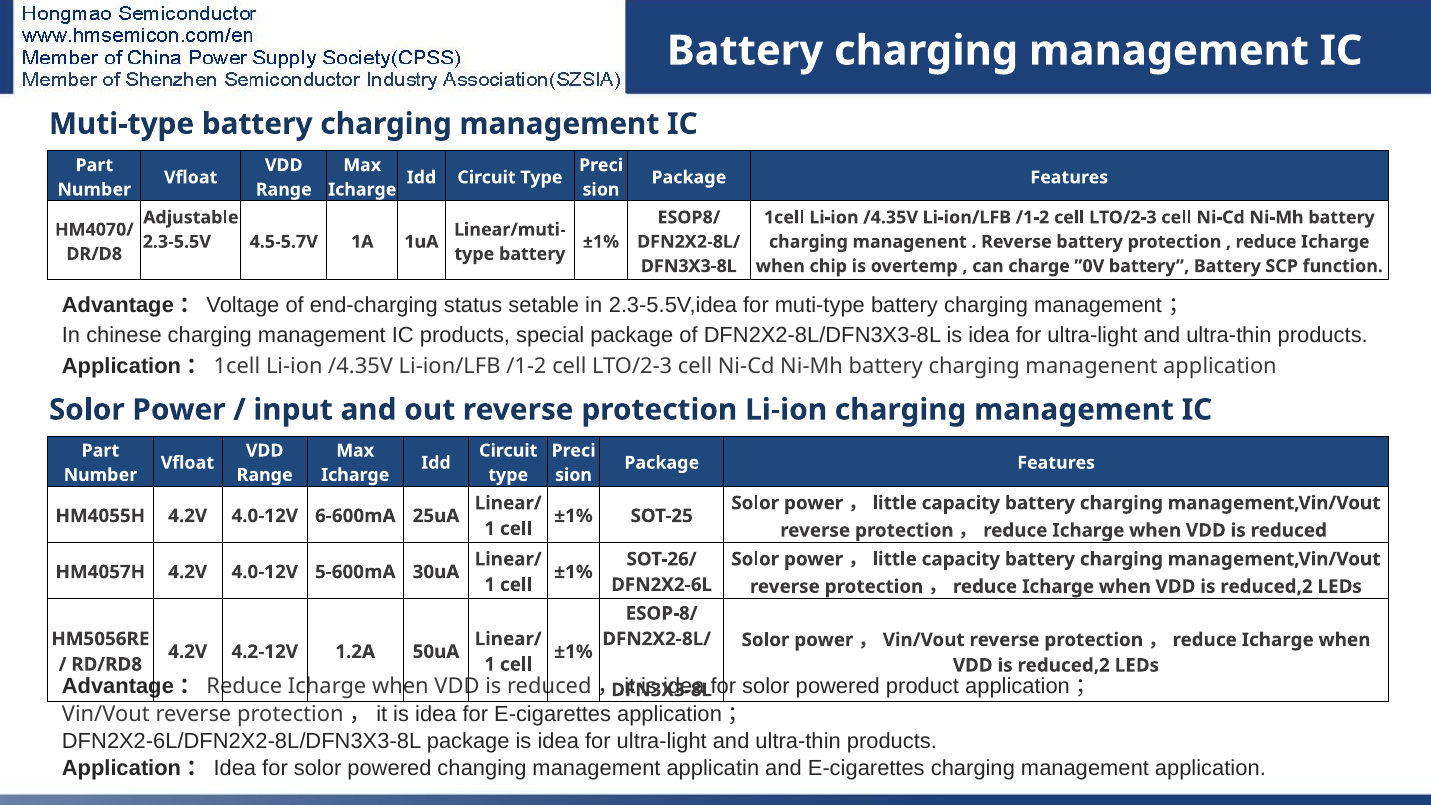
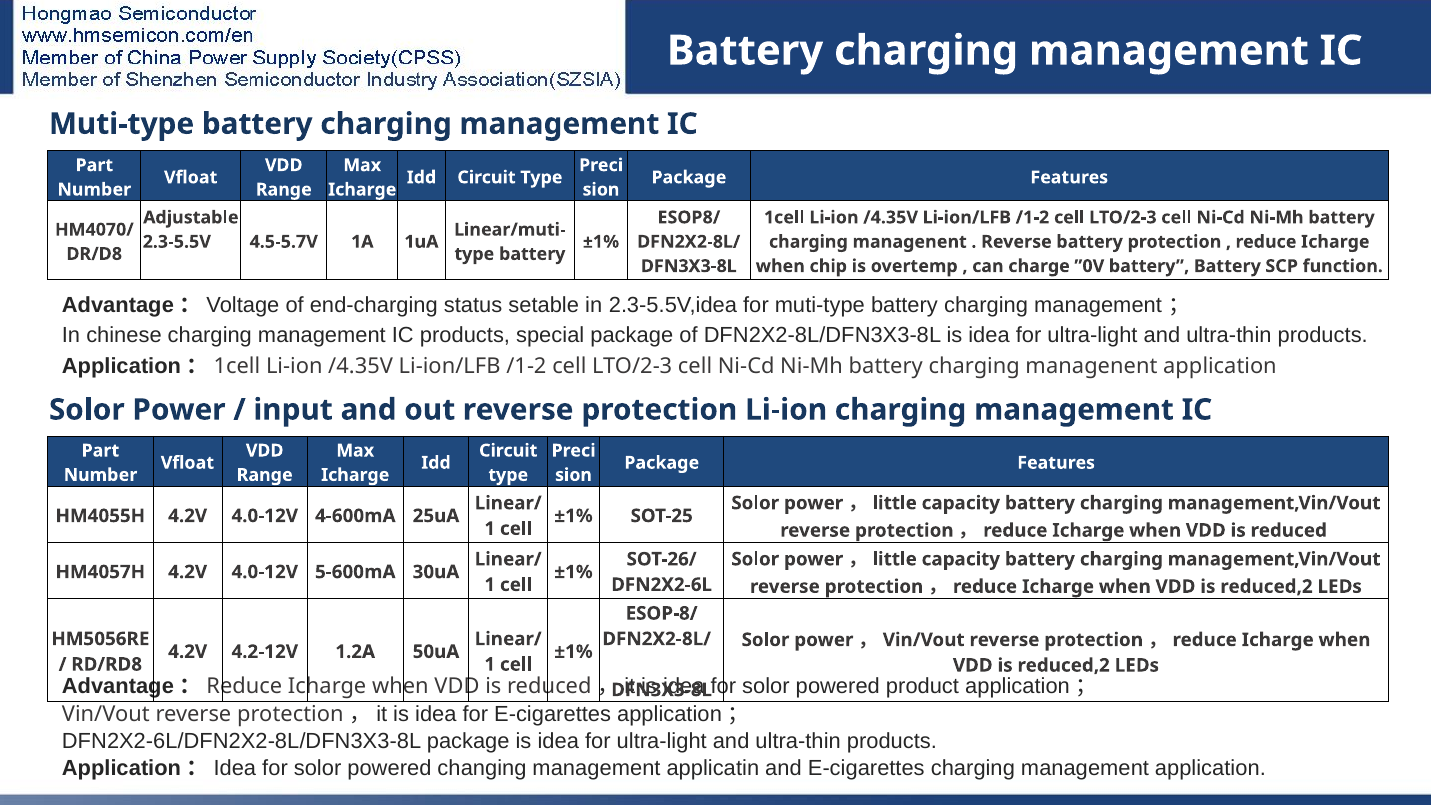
6-600mA: 6-600mA -> 4-600mA (355, 516)
